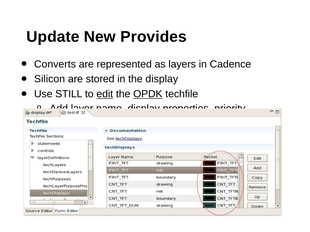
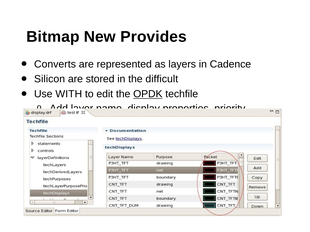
Update: Update -> Bitmap (53, 37)
the display: display -> difficult (162, 79)
STILL: STILL -> WITH (69, 94)
edit underline: present -> none (105, 94)
